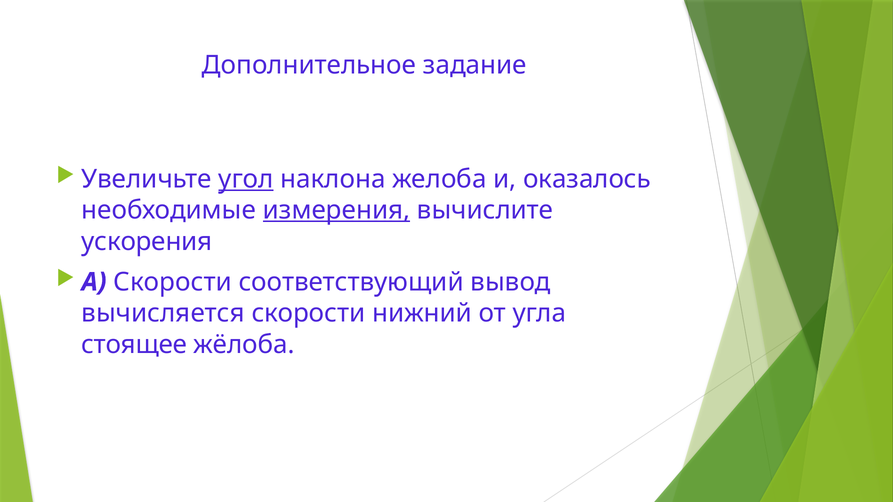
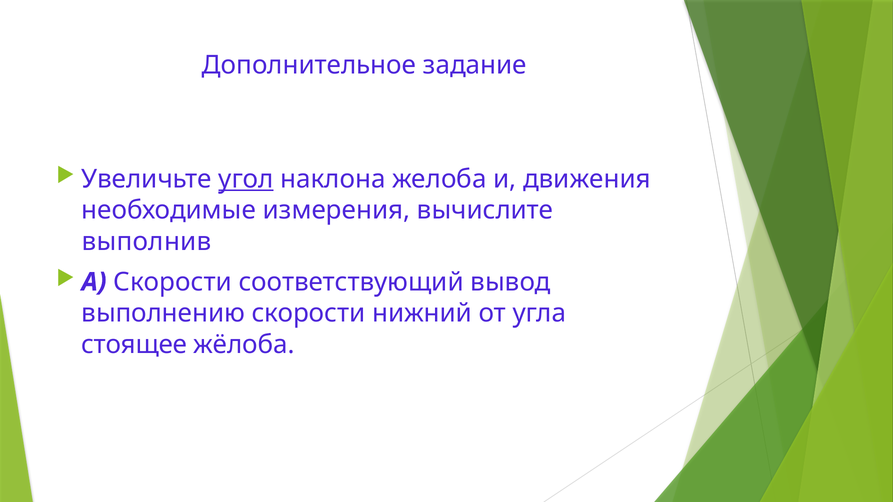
оказалось: оказалось -> движения (587, 179)
измерения underline: present -> none (336, 210)
ускорения: ускорения -> выполнив (147, 242)
вычисляется: вычисляется -> выполнению (163, 313)
